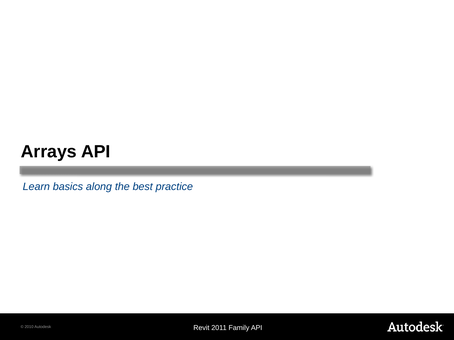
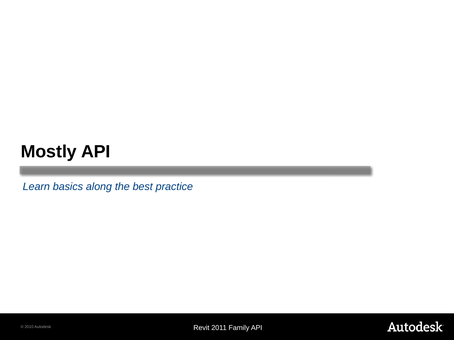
Arrays: Arrays -> Mostly (49, 152)
